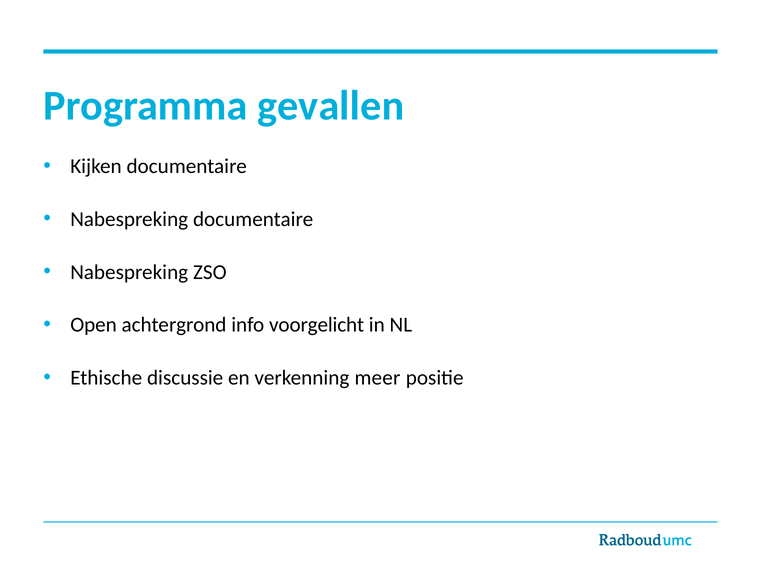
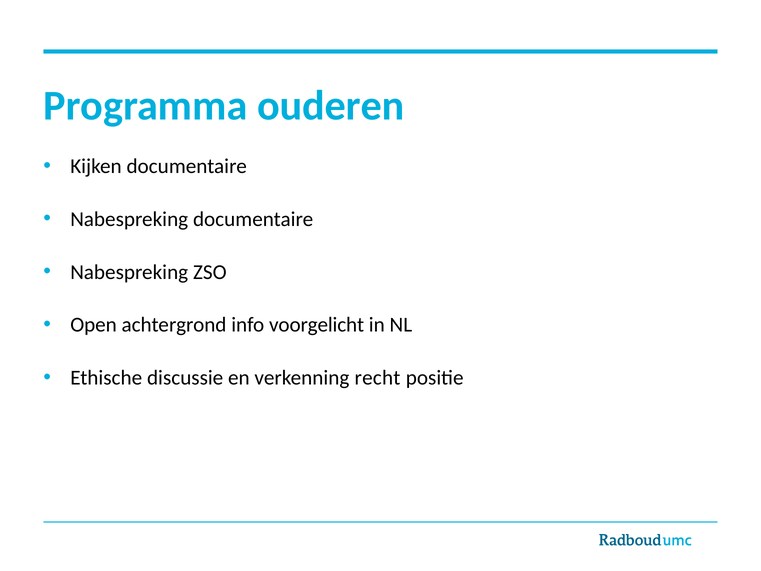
gevallen: gevallen -> ouderen (331, 106)
meer: meer -> recht (377, 378)
